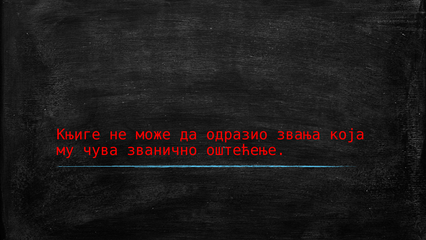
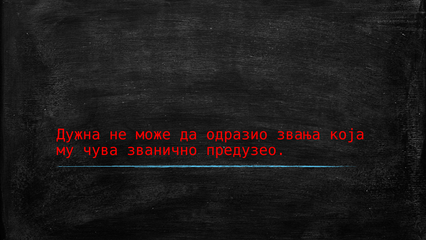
Књиге: Књиге -> Дужна (78, 134)
оштећење: оштећење -> предузео (246, 150)
